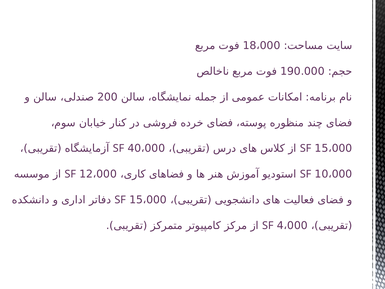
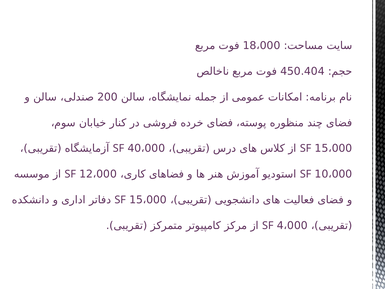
190.000: 190.000 -> 450.404 (302, 71)
